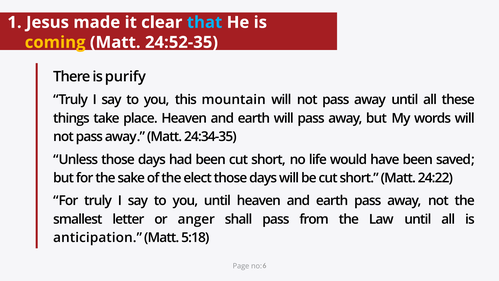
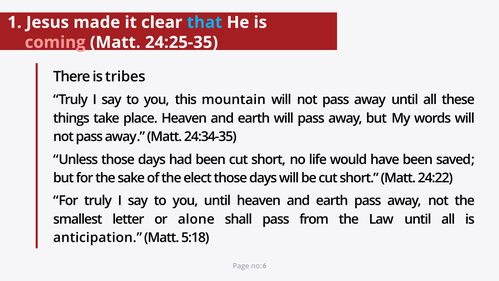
coming colour: yellow -> pink (55, 42)
24:52-35: 24:52-35 -> 24:25-35 (181, 42)
purify: purify -> tribes (125, 77)
anger: anger -> alone (196, 220)
